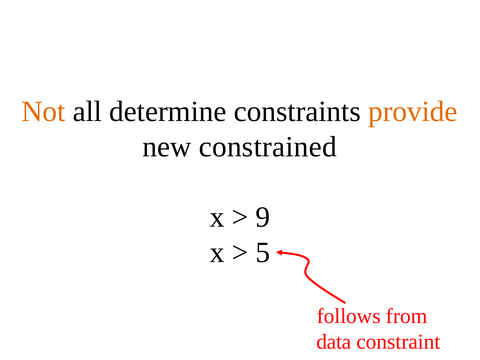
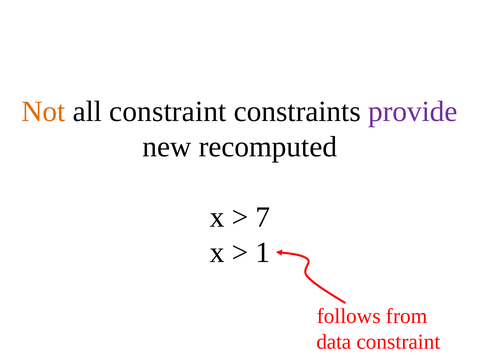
all determine: determine -> constraint (168, 112)
provide colour: orange -> purple (413, 112)
constrained: constrained -> recomputed (268, 147)
9: 9 -> 7 (263, 217)
5: 5 -> 1 (263, 253)
